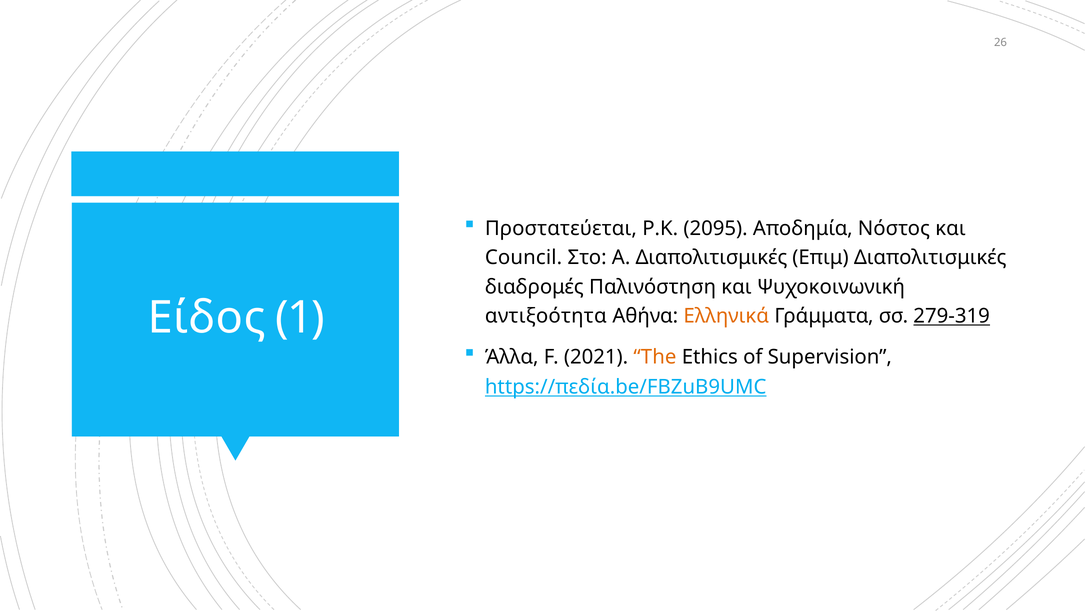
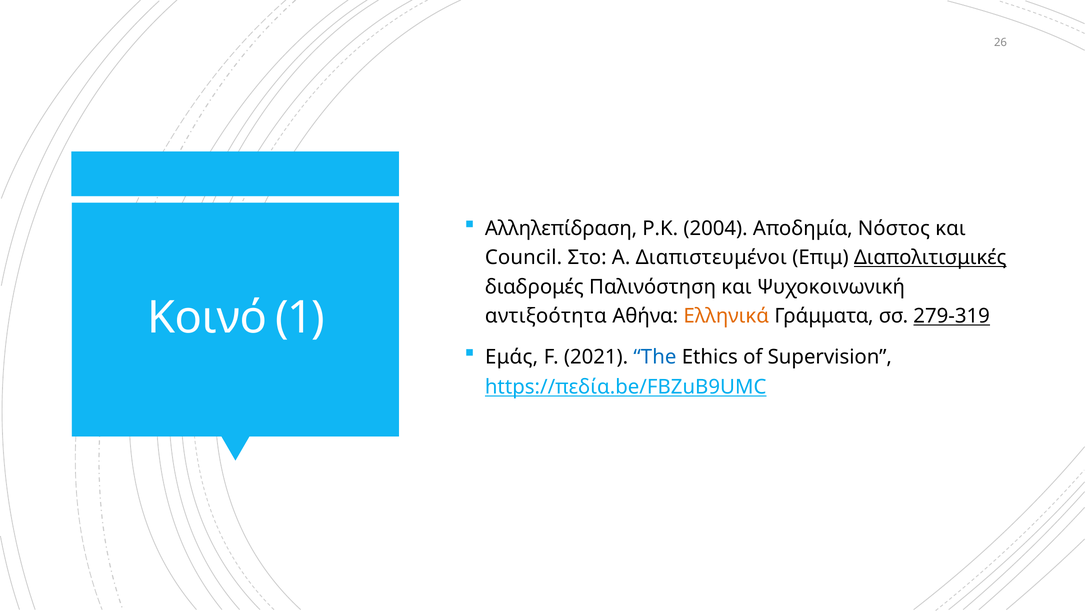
Προστατεύεται: Προστατεύεται -> Αλληλεπίδραση (561, 228)
2095: 2095 -> 2004 (716, 228)
Α Διαπολιτισμικές: Διαπολιτισμικές -> Διαπιστευμένοι (711, 258)
Διαπολιτισμικές underline: none -> present (930, 258)
Είδος: Είδος -> Κοινό (207, 318)
Άλλα: Άλλα -> Εμάς (512, 357)
The colour: orange -> blue (655, 357)
